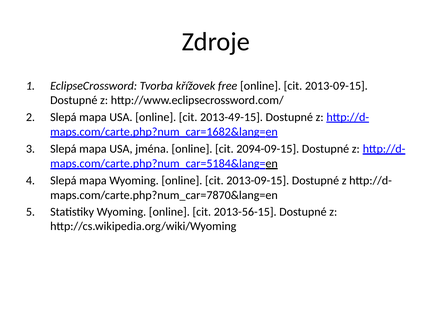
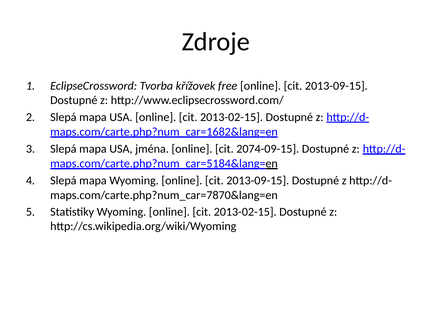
USA online cit 2013-49-15: 2013-49-15 -> 2013-02-15 (232, 117)
2094-09-15: 2094-09-15 -> 2074-09-15 (268, 149)
Wyoming online cit 2013-56-15: 2013-56-15 -> 2013-02-15 (245, 212)
